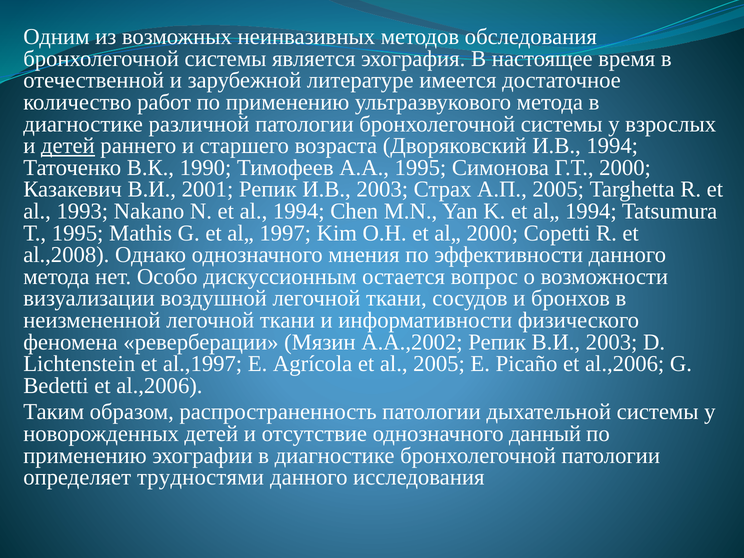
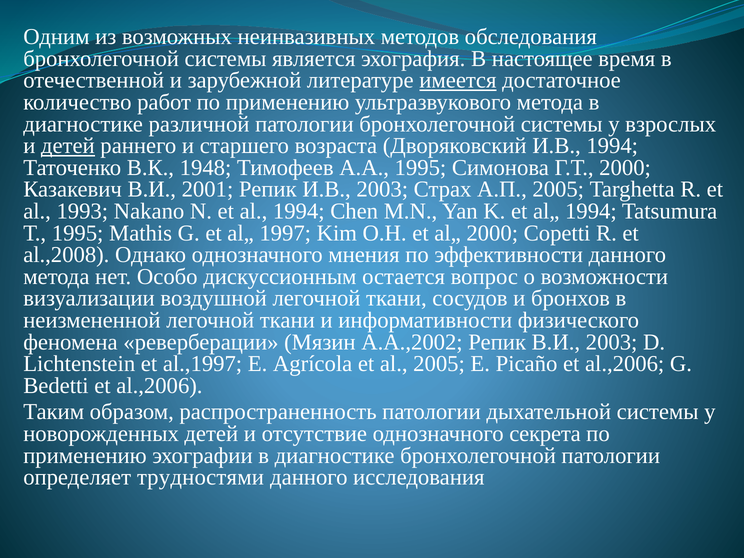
имеется underline: none -> present (458, 80)
1990: 1990 -> 1948 (206, 168)
данный: данный -> секрета (545, 434)
